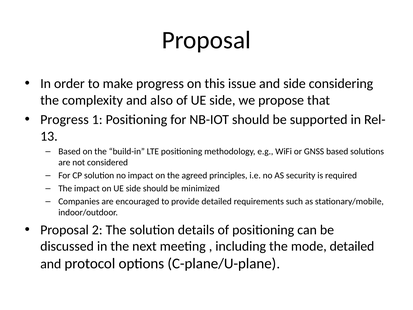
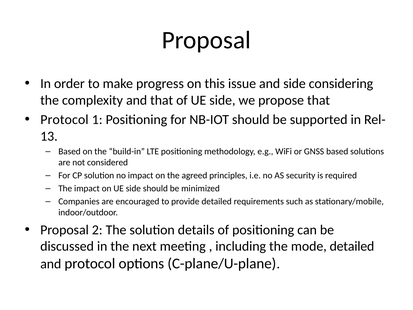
and also: also -> that (162, 100)
Progress: Progress -> Protocol (64, 120)
